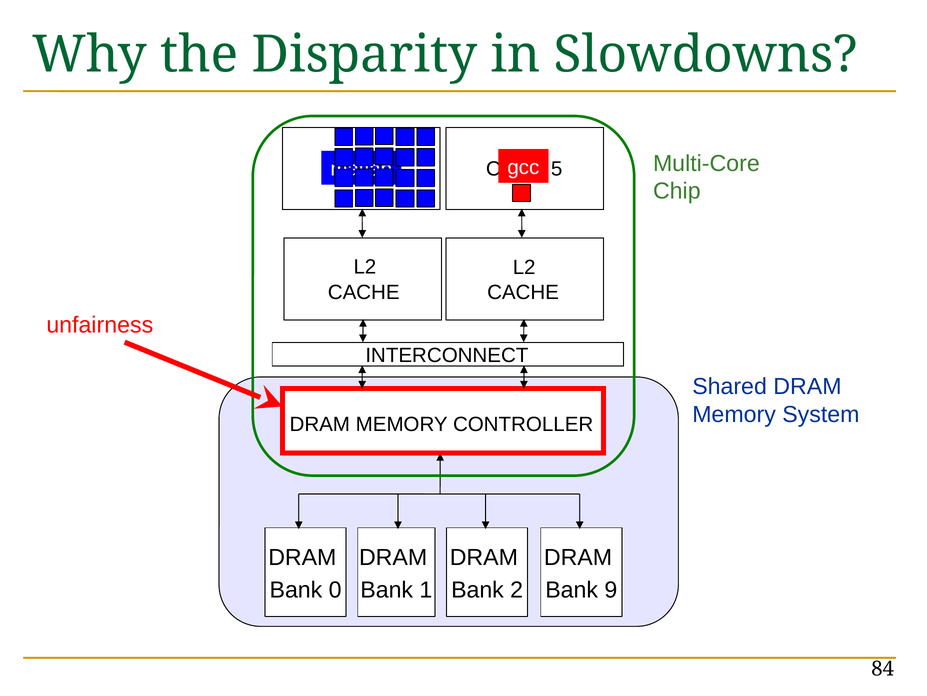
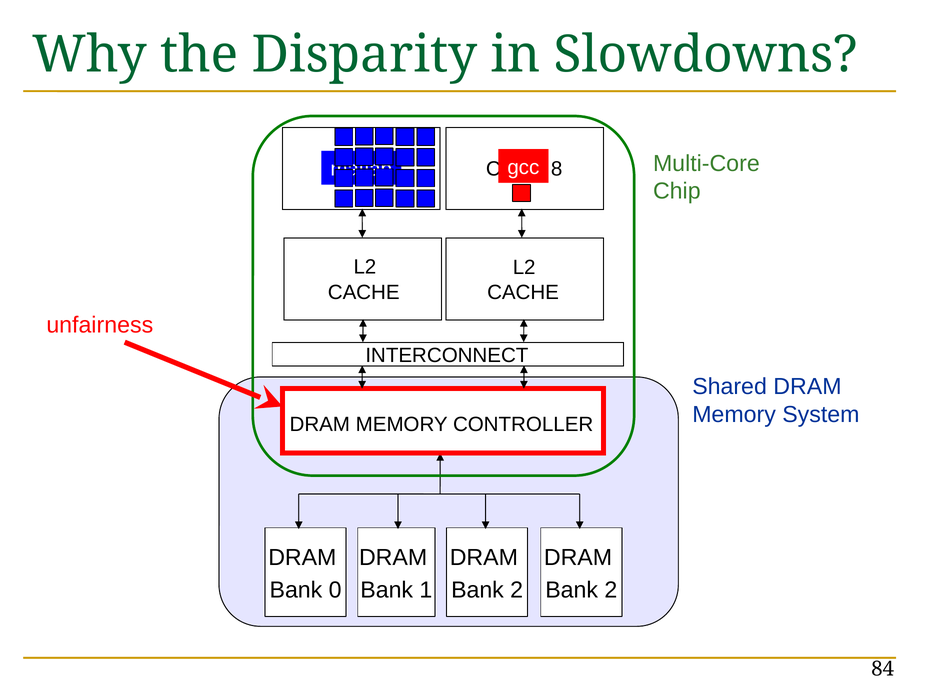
5: 5 -> 8 (557, 169)
9: 9 -> 2 (611, 589)
